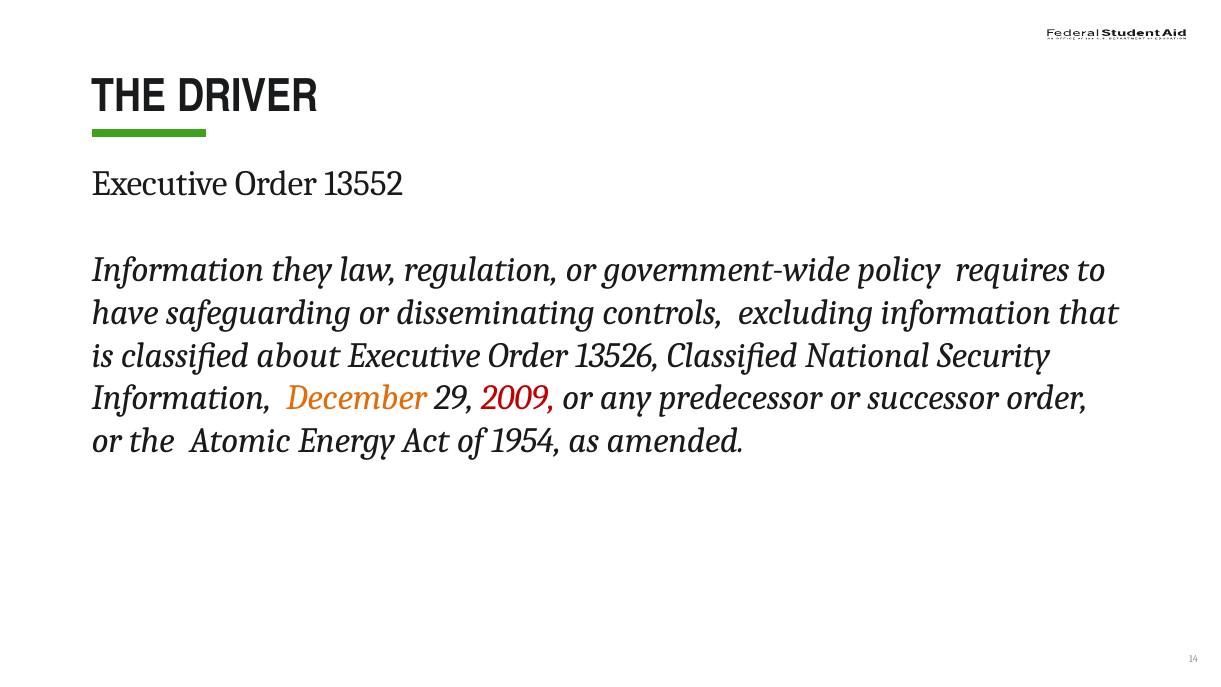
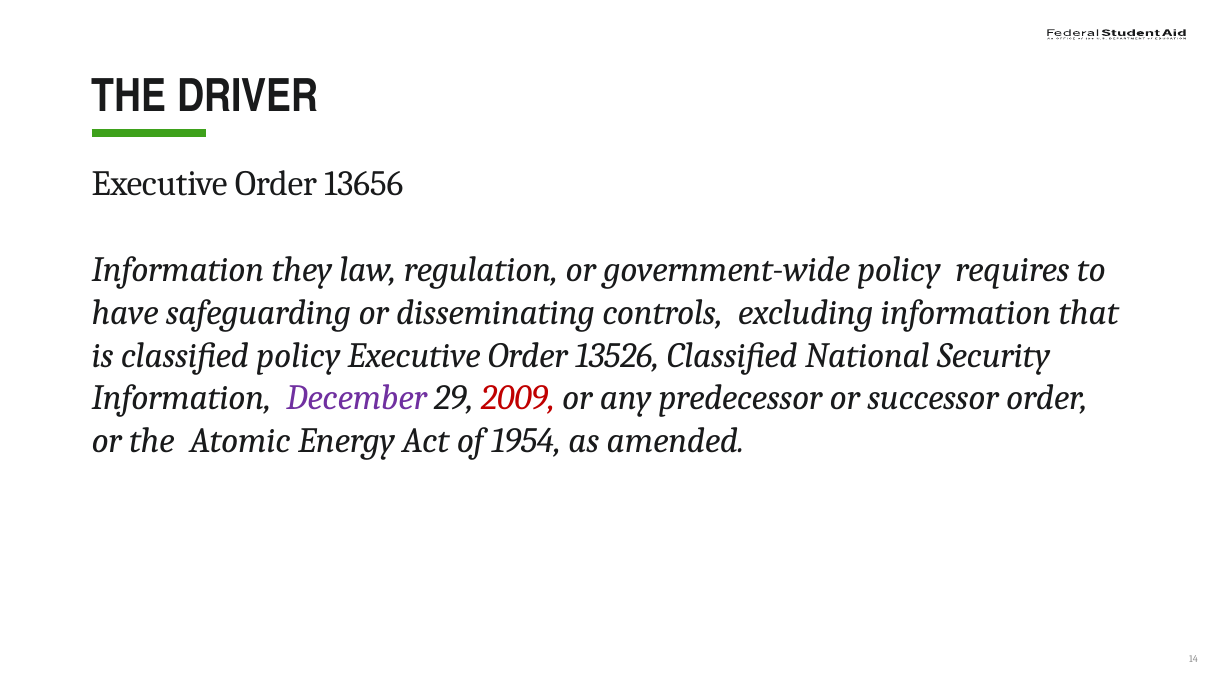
13552: 13552 -> 13656 (364, 184)
classified about: about -> policy (298, 355)
December colour: orange -> purple (357, 398)
